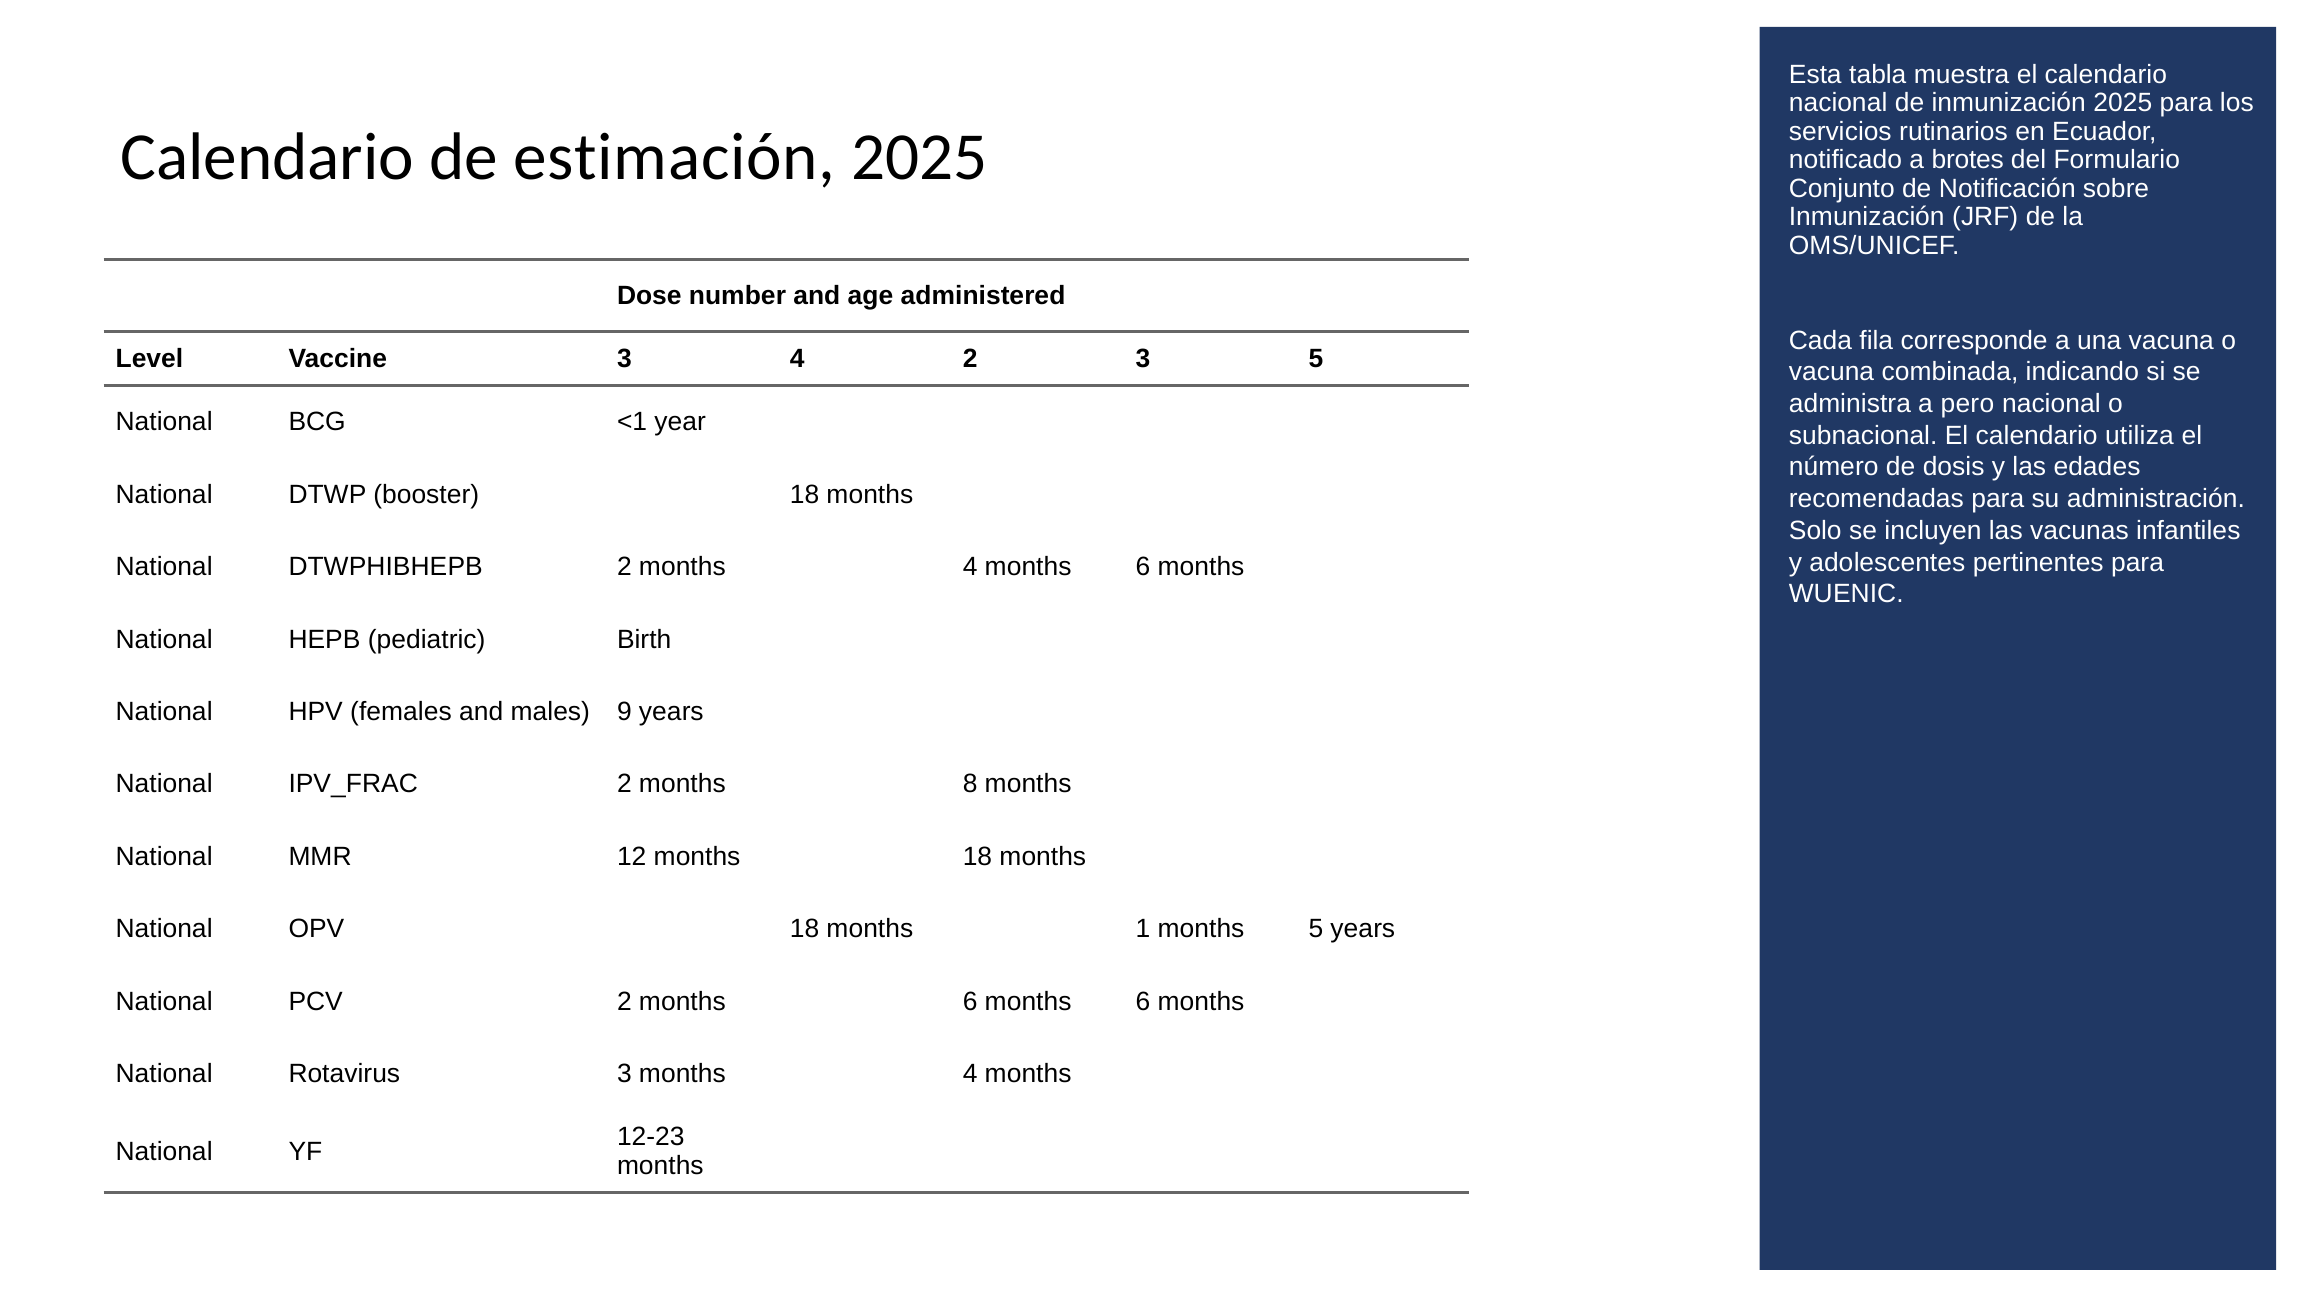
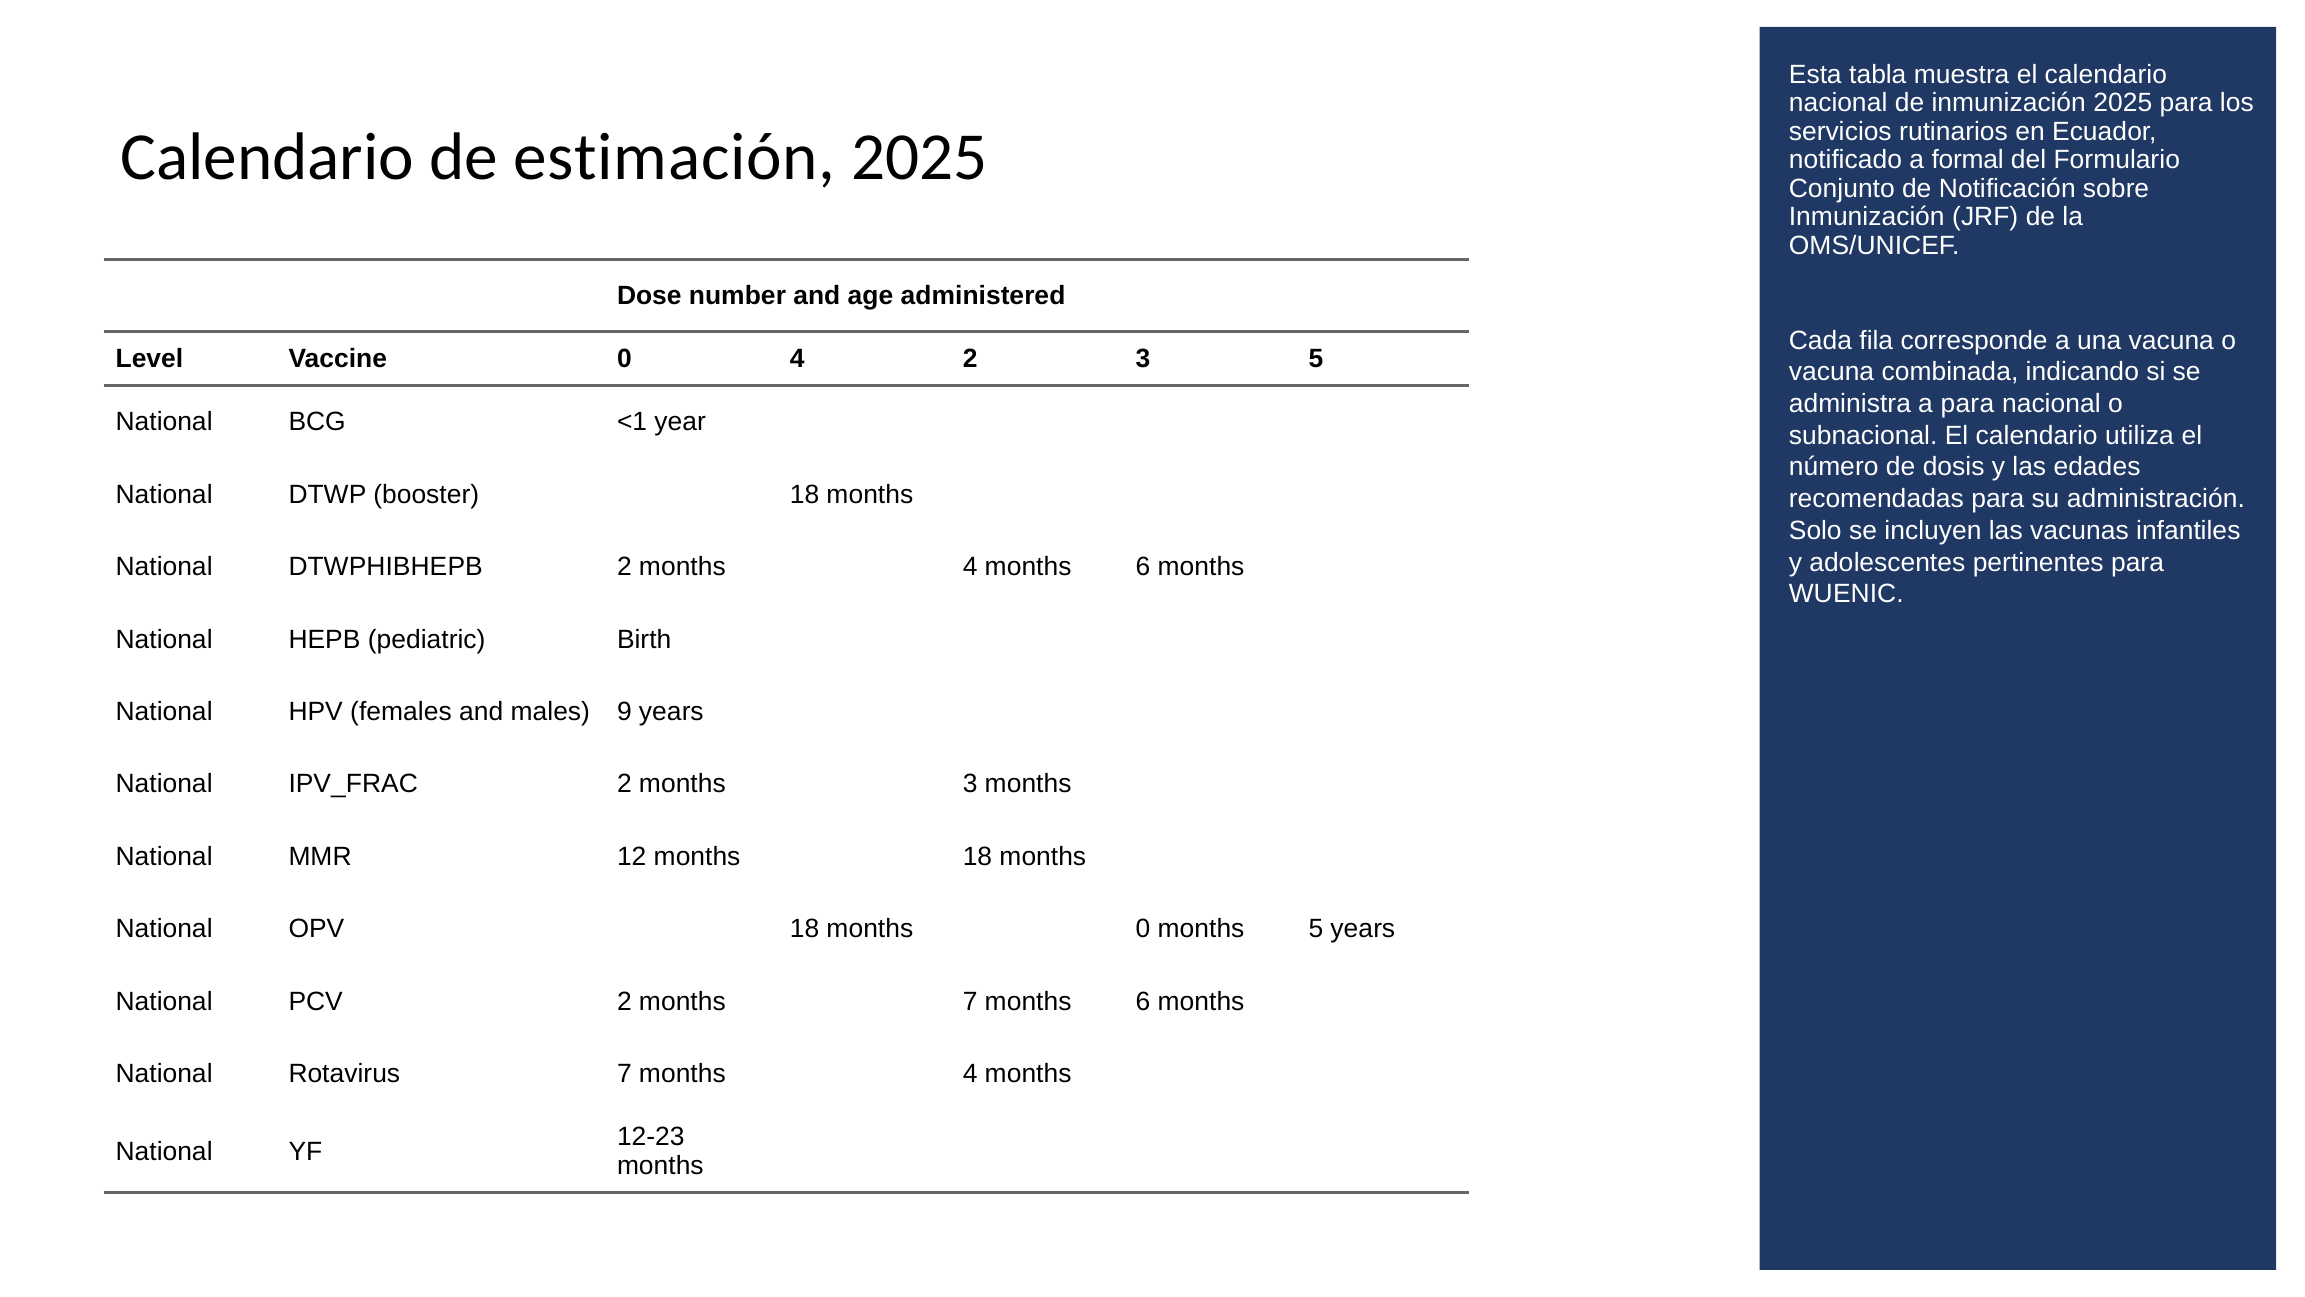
brotes: brotes -> formal (1968, 160)
Vaccine 3: 3 -> 0 (624, 359)
a pero: pero -> para (1967, 404)
months 8: 8 -> 3 (970, 784)
months 1: 1 -> 0 (1143, 929)
2 months 6: 6 -> 7 (970, 1001)
Rotavirus 3: 3 -> 7 (624, 1074)
